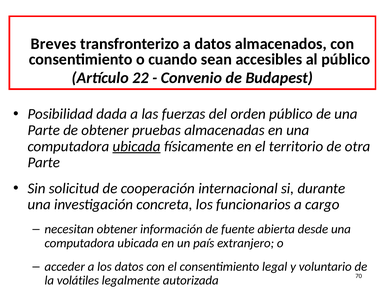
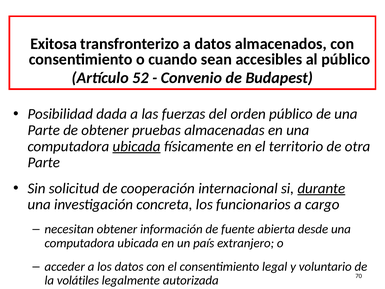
Breves: Breves -> Exitosa (54, 44)
22: 22 -> 52 (141, 78)
durante underline: none -> present (321, 188)
